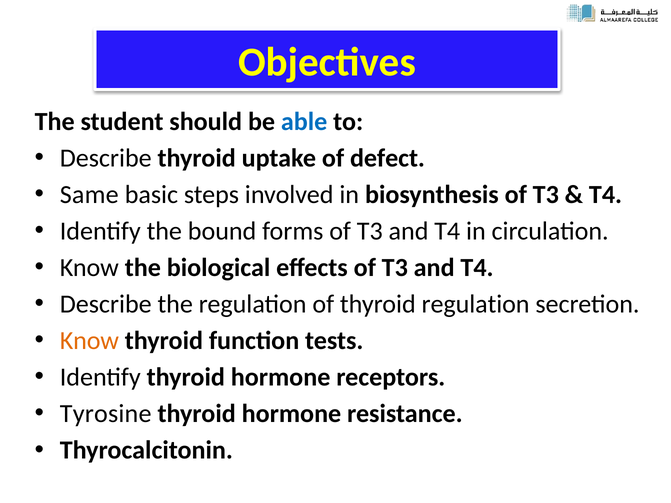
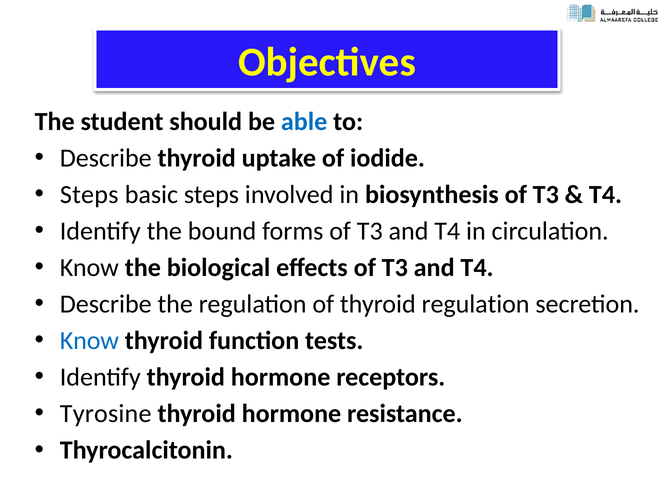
defect: defect -> iodide (387, 158)
Same: Same -> Steps (89, 195)
Know colour: orange -> blue (89, 341)
